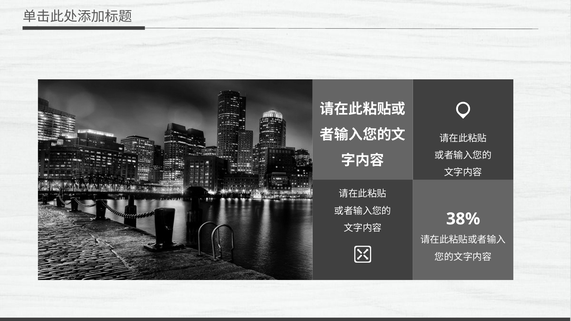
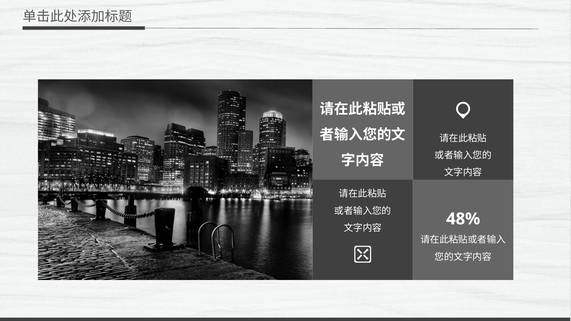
38%: 38% -> 48% (463, 219)
